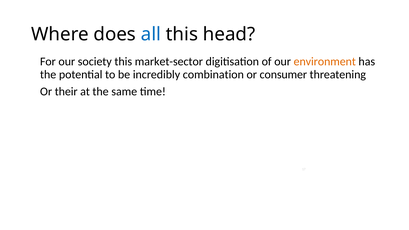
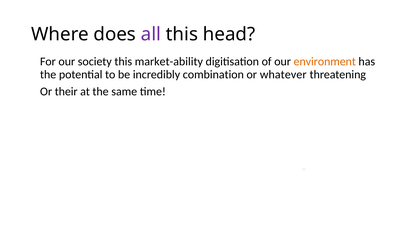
all colour: blue -> purple (151, 34)
market-sector: market-sector -> market-ability (169, 62)
consumer: consumer -> whatever (283, 74)
